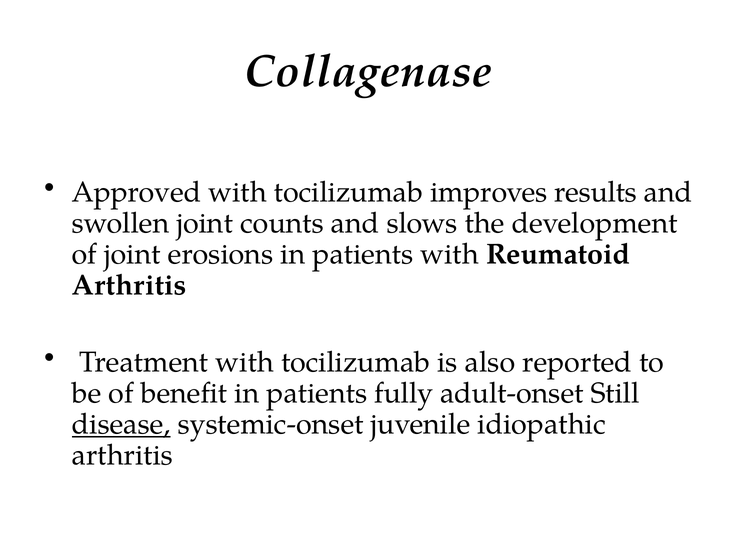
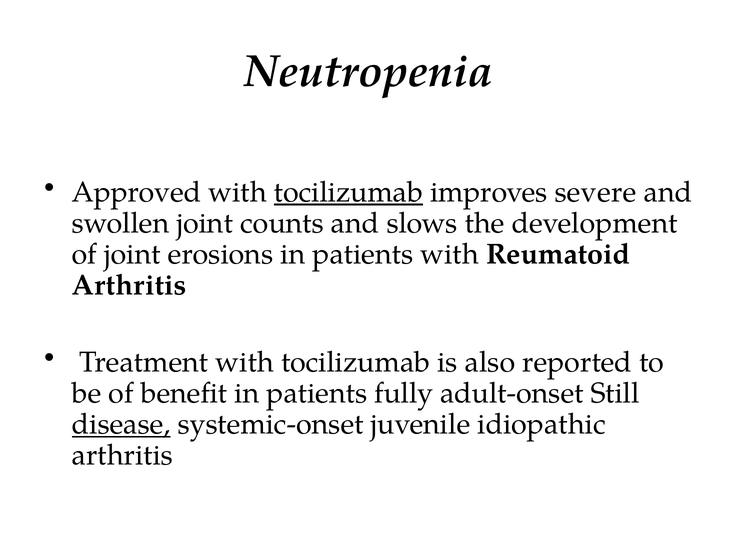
Collagenase: Collagenase -> Neutropenia (368, 71)
tocilizumab underline: none -> present (348, 192)
results: results -> severe (596, 192)
